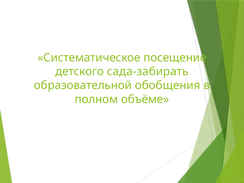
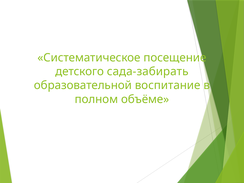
обобщения: обобщения -> воспитание (168, 85)
